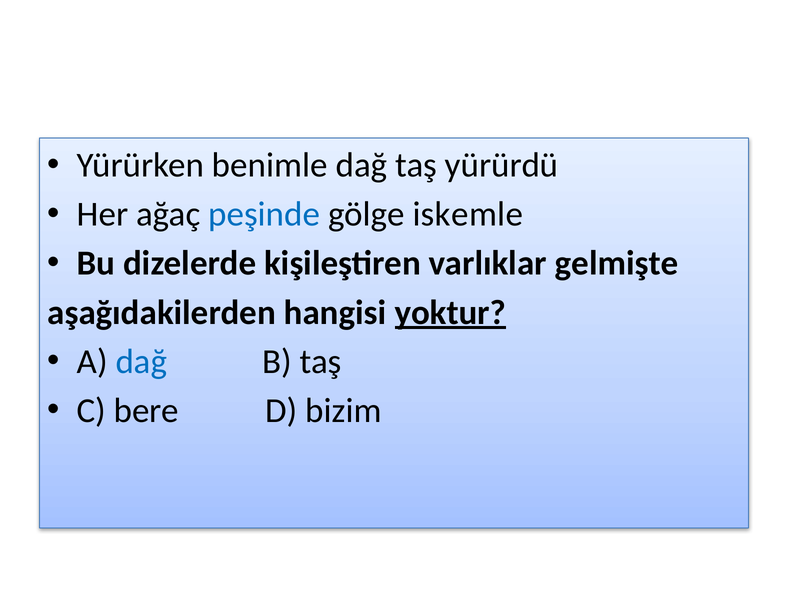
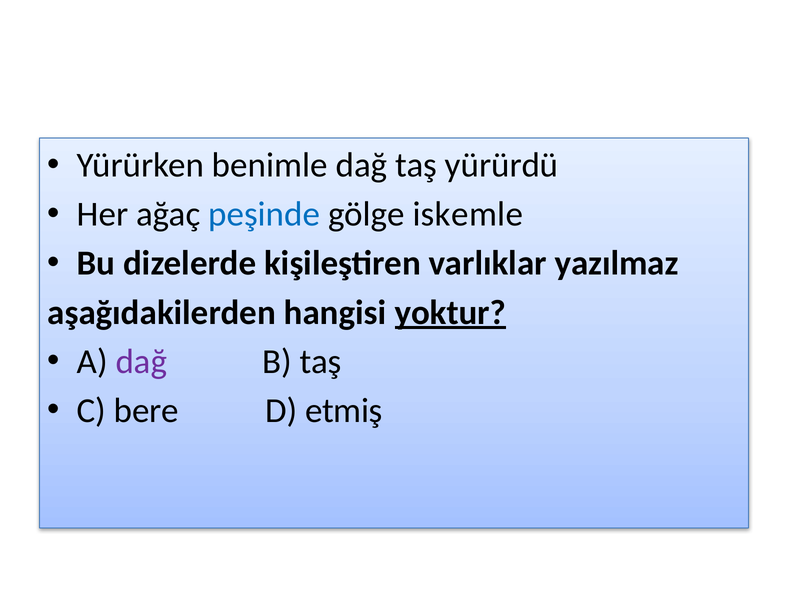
gelmişte: gelmişte -> yazılmaz (617, 263)
dağ colour: blue -> purple (141, 362)
bizim: bizim -> etmiş (344, 411)
